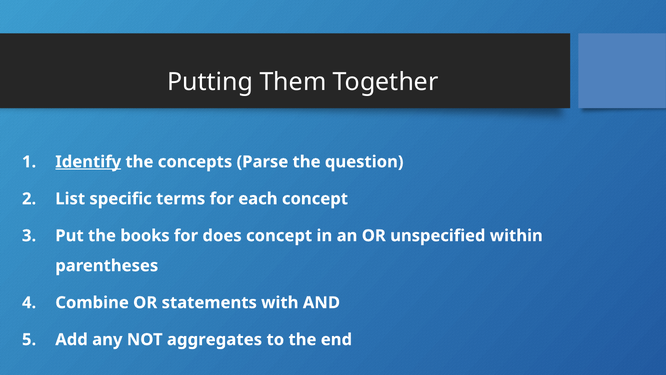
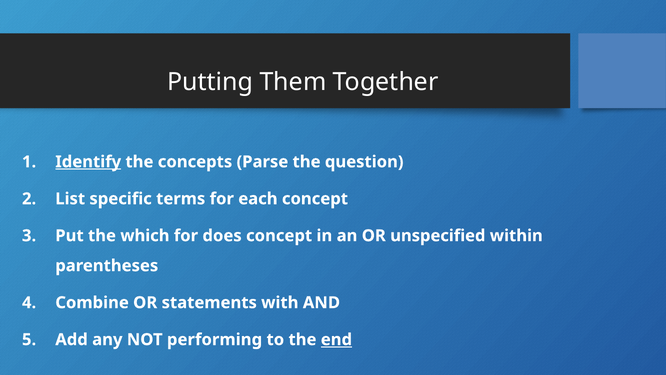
books: books -> which (145, 236)
aggregates: aggregates -> performing (215, 339)
end underline: none -> present (336, 339)
